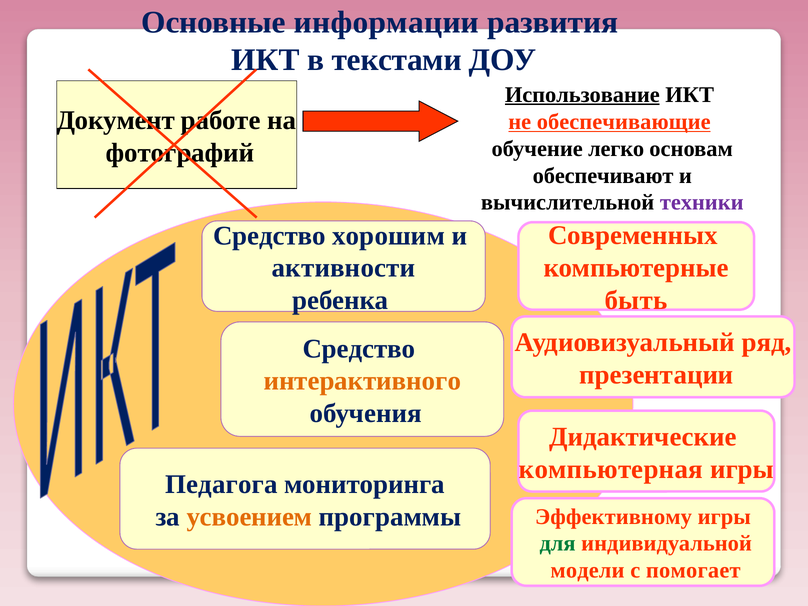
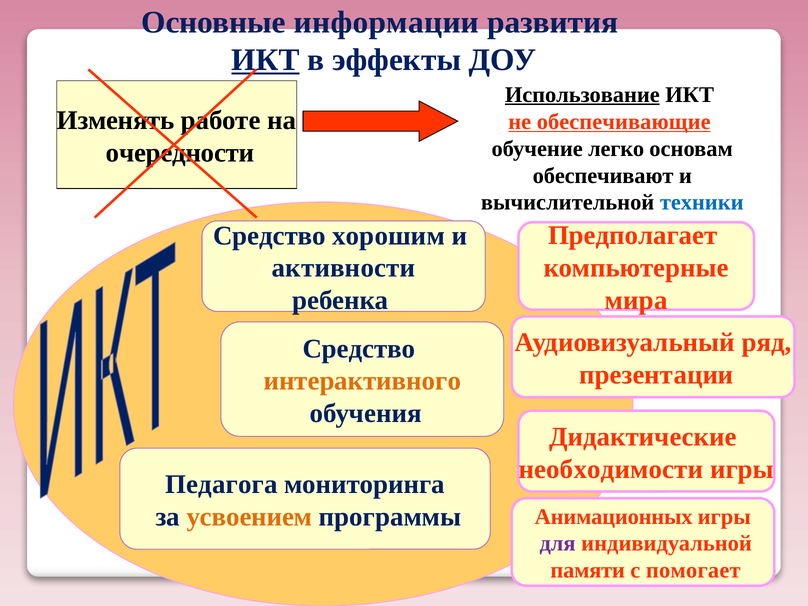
ИКТ underline: none -> present (266, 60)
текстами: текстами -> эффекты (397, 60)
Документ: Документ -> Изменять (116, 120)
фотографий: фотографий -> очередности (180, 153)
техники colour: purple -> blue (702, 203)
Современных: Современных -> Предполагает (633, 235)
быть: быть -> мира (636, 300)
компьютерная: компьютерная -> необходимости (611, 469)
Эффективному: Эффективному -> Анимационных (614, 517)
для colour: green -> purple (558, 544)
модели: модели -> памяти (588, 570)
